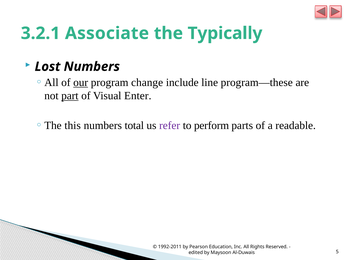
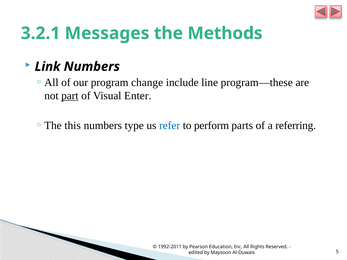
Associate: Associate -> Messages (107, 33)
Typically: Typically -> Methods (225, 33)
Lost: Lost -> Link (48, 67)
our underline: present -> none (81, 83)
total: total -> type (134, 126)
refer colour: purple -> blue (170, 126)
readable: readable -> referring (296, 126)
